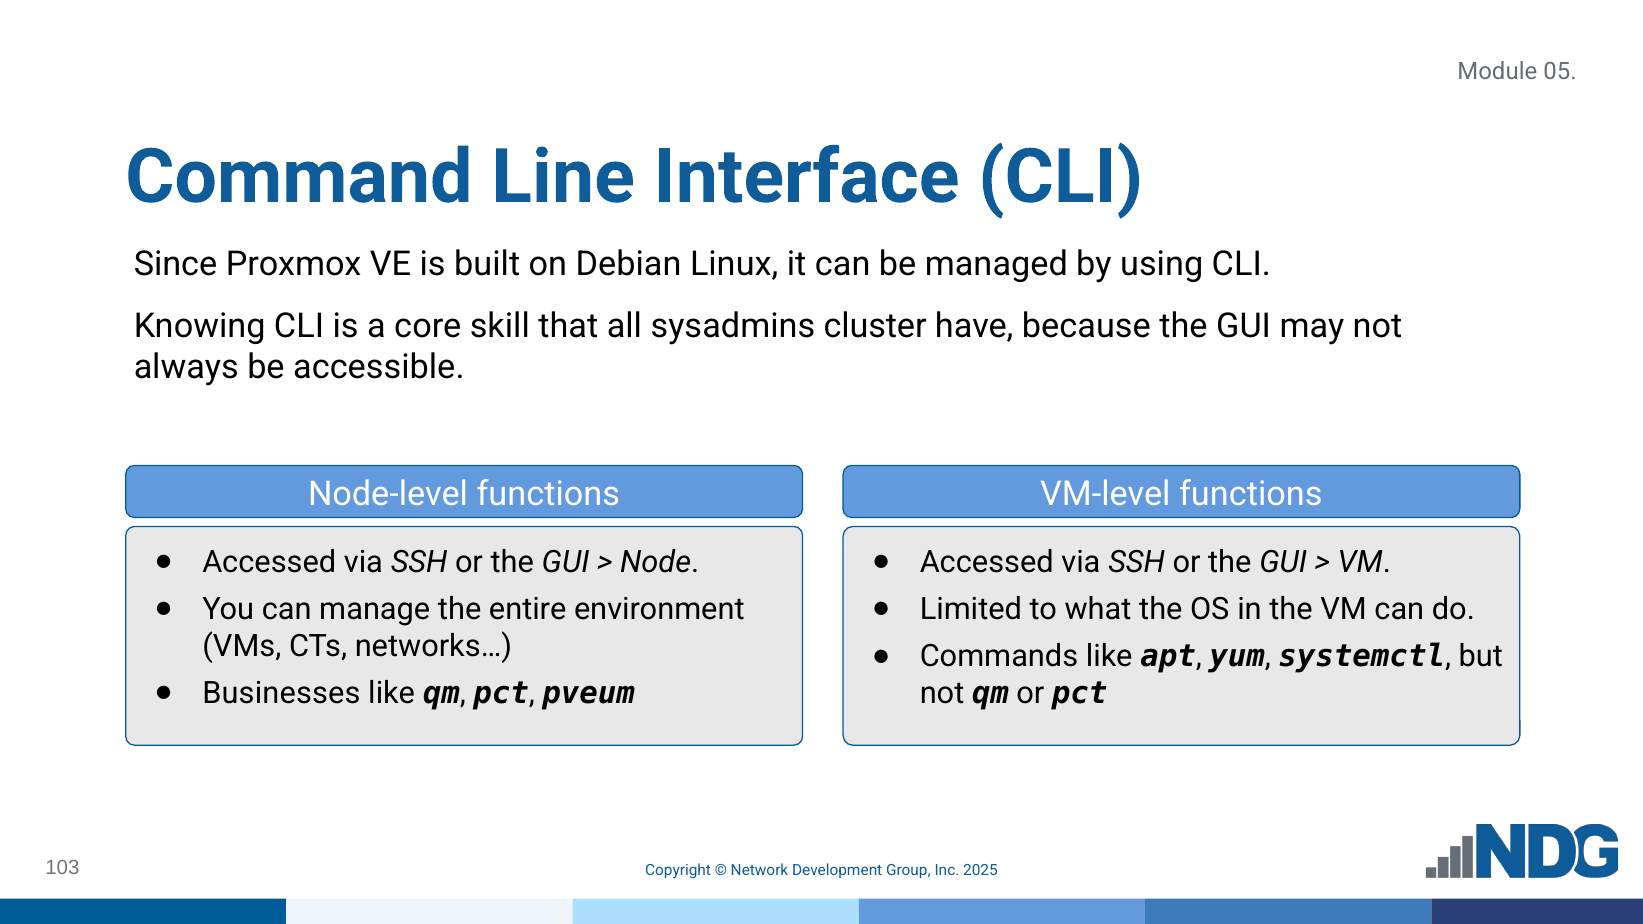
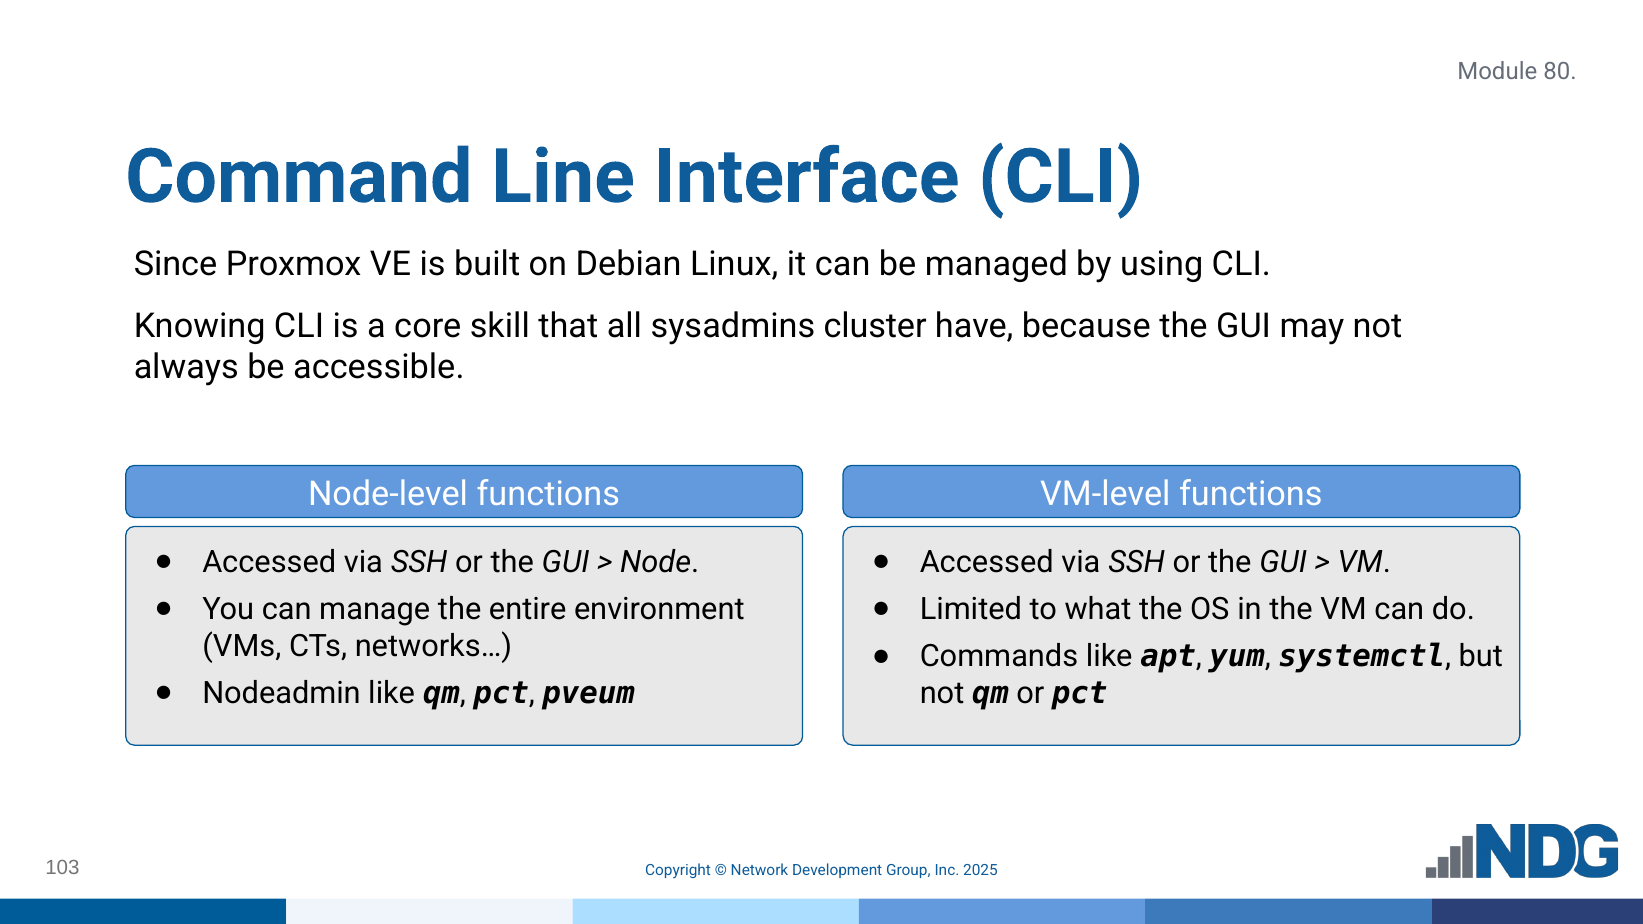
05: 05 -> 80 (1560, 71)
Businesses: Businesses -> Nodeadmin (281, 694)
